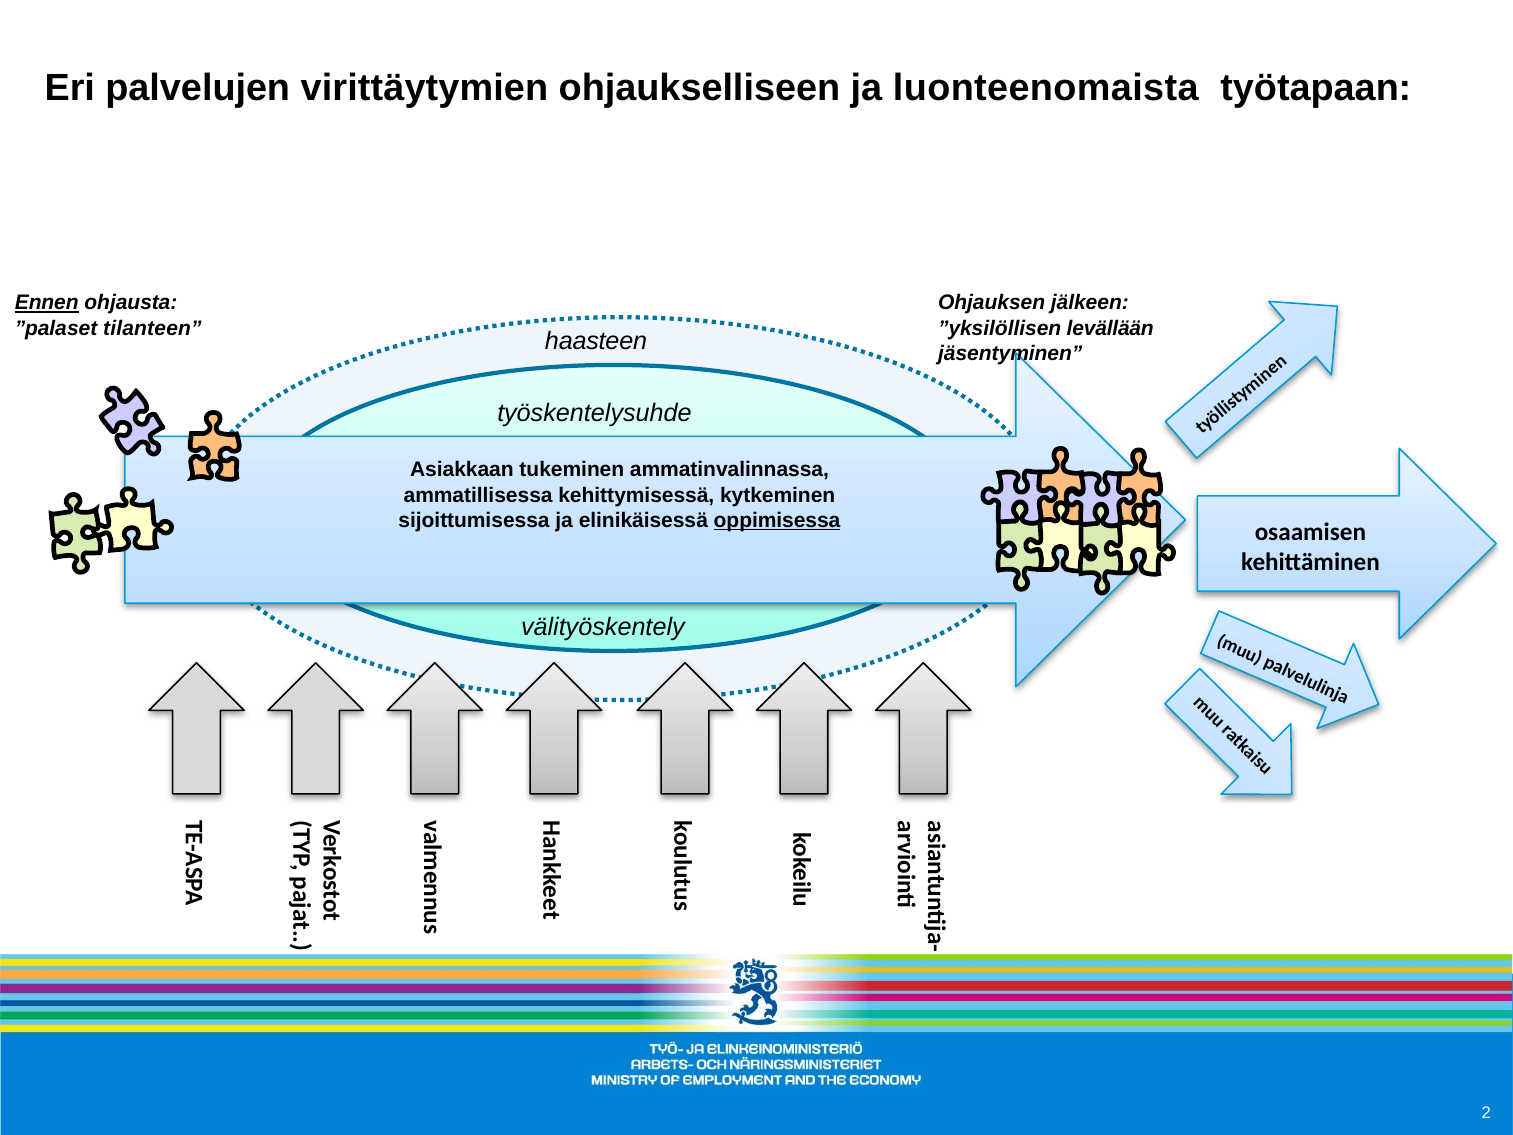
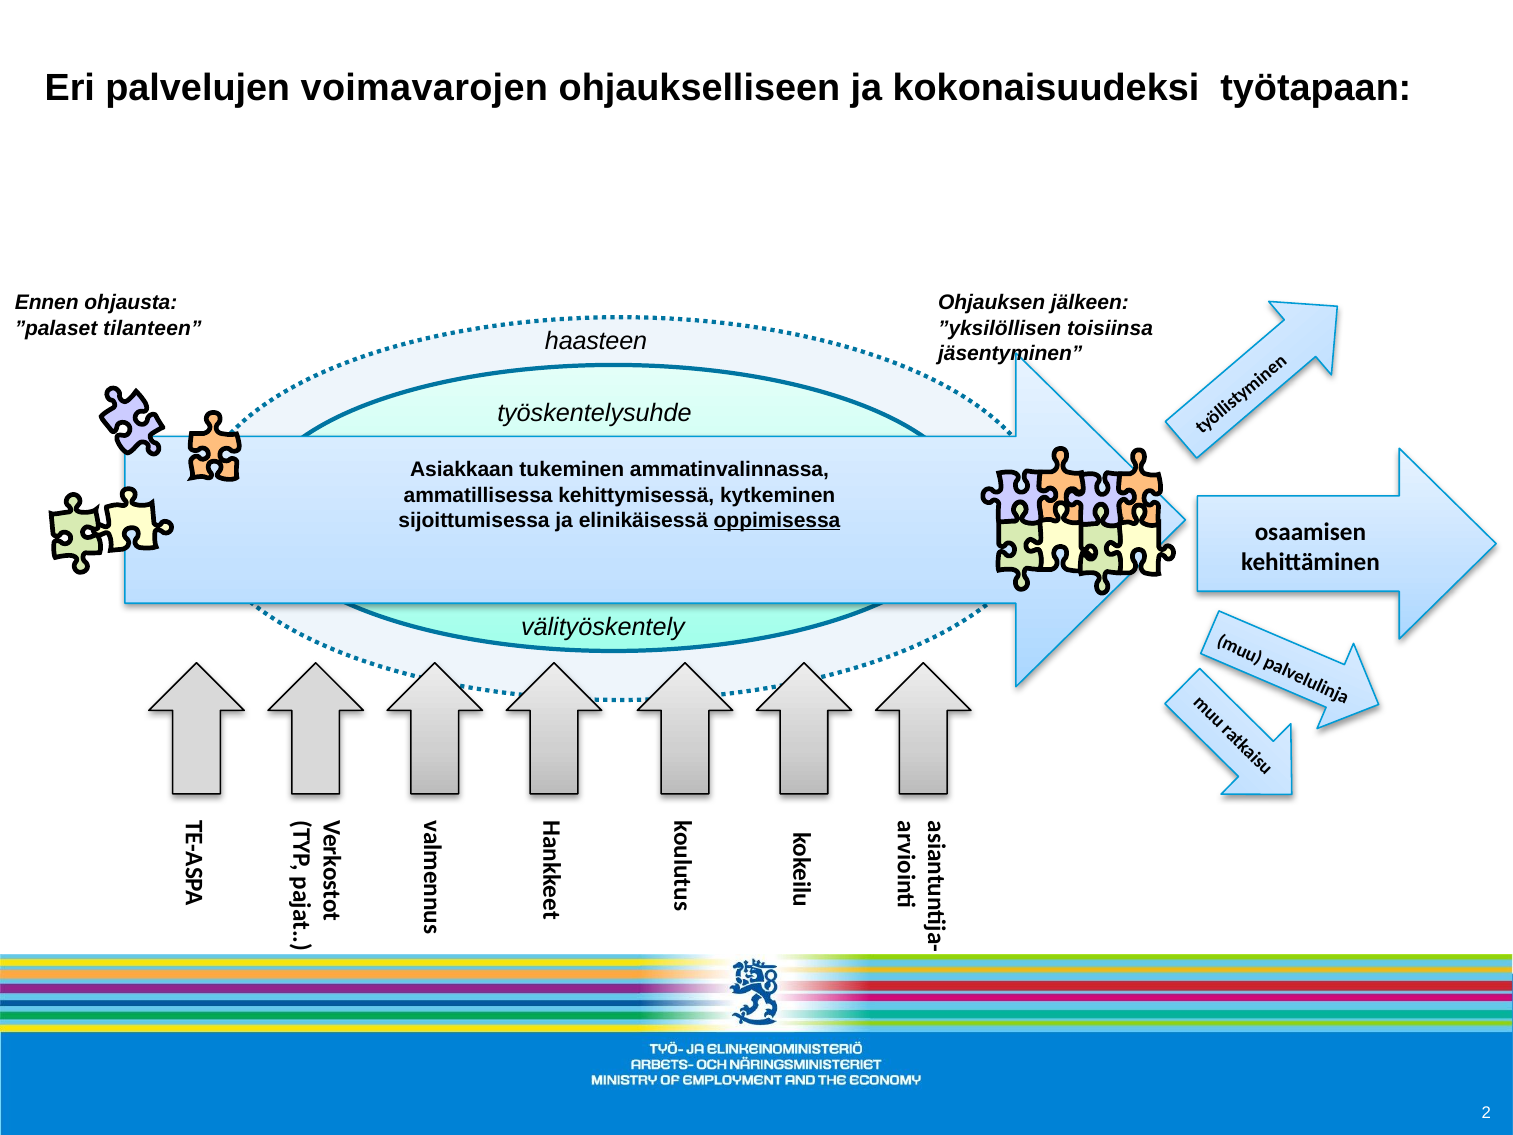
virittäytymien: virittäytymien -> voimavarojen (424, 88)
luonteenomaista: luonteenomaista -> kokonaisuudeksi (1046, 88)
Ennen underline: present -> none (47, 303)
levällään: levällään -> toisiinsa (1110, 328)
